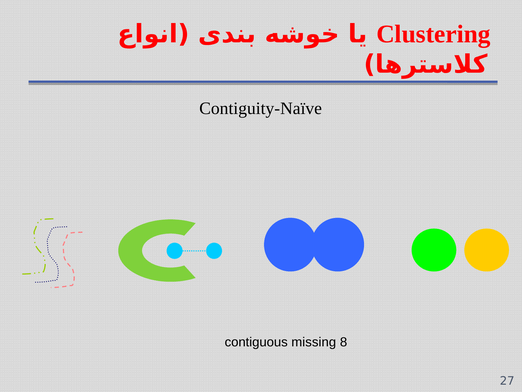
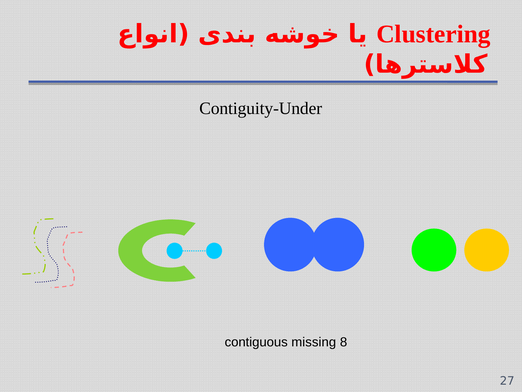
Contiguity-Naïve: Contiguity-Naïve -> Contiguity-Under (261, 108)
